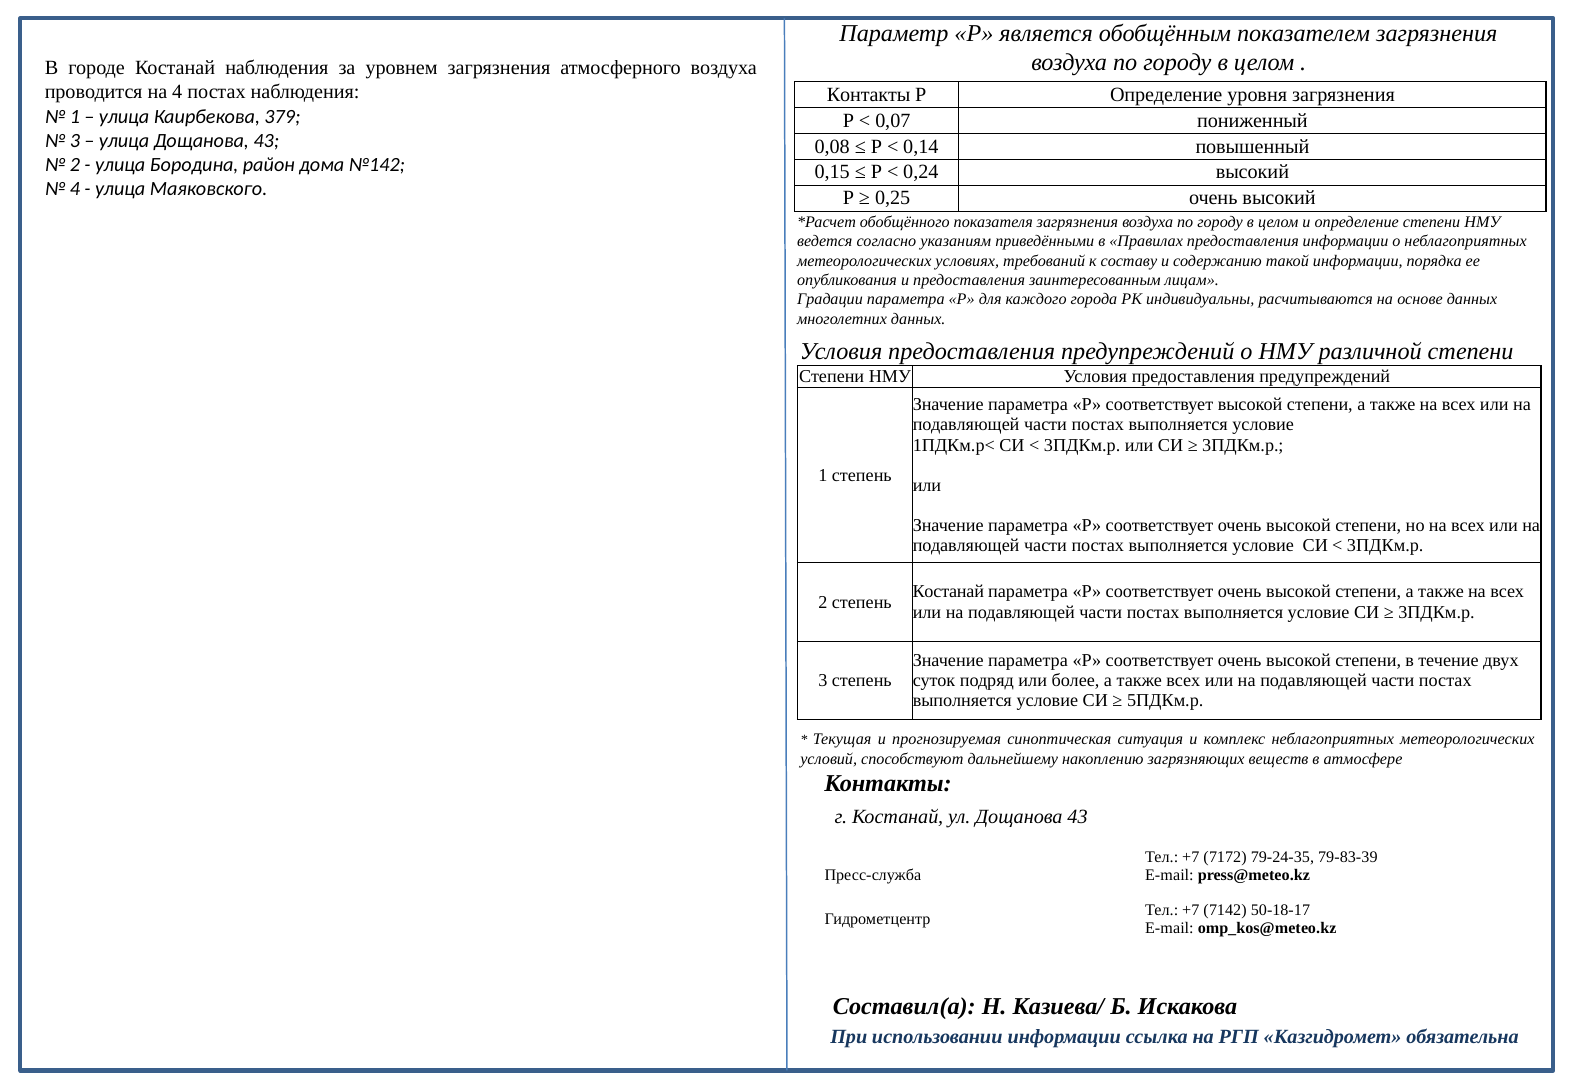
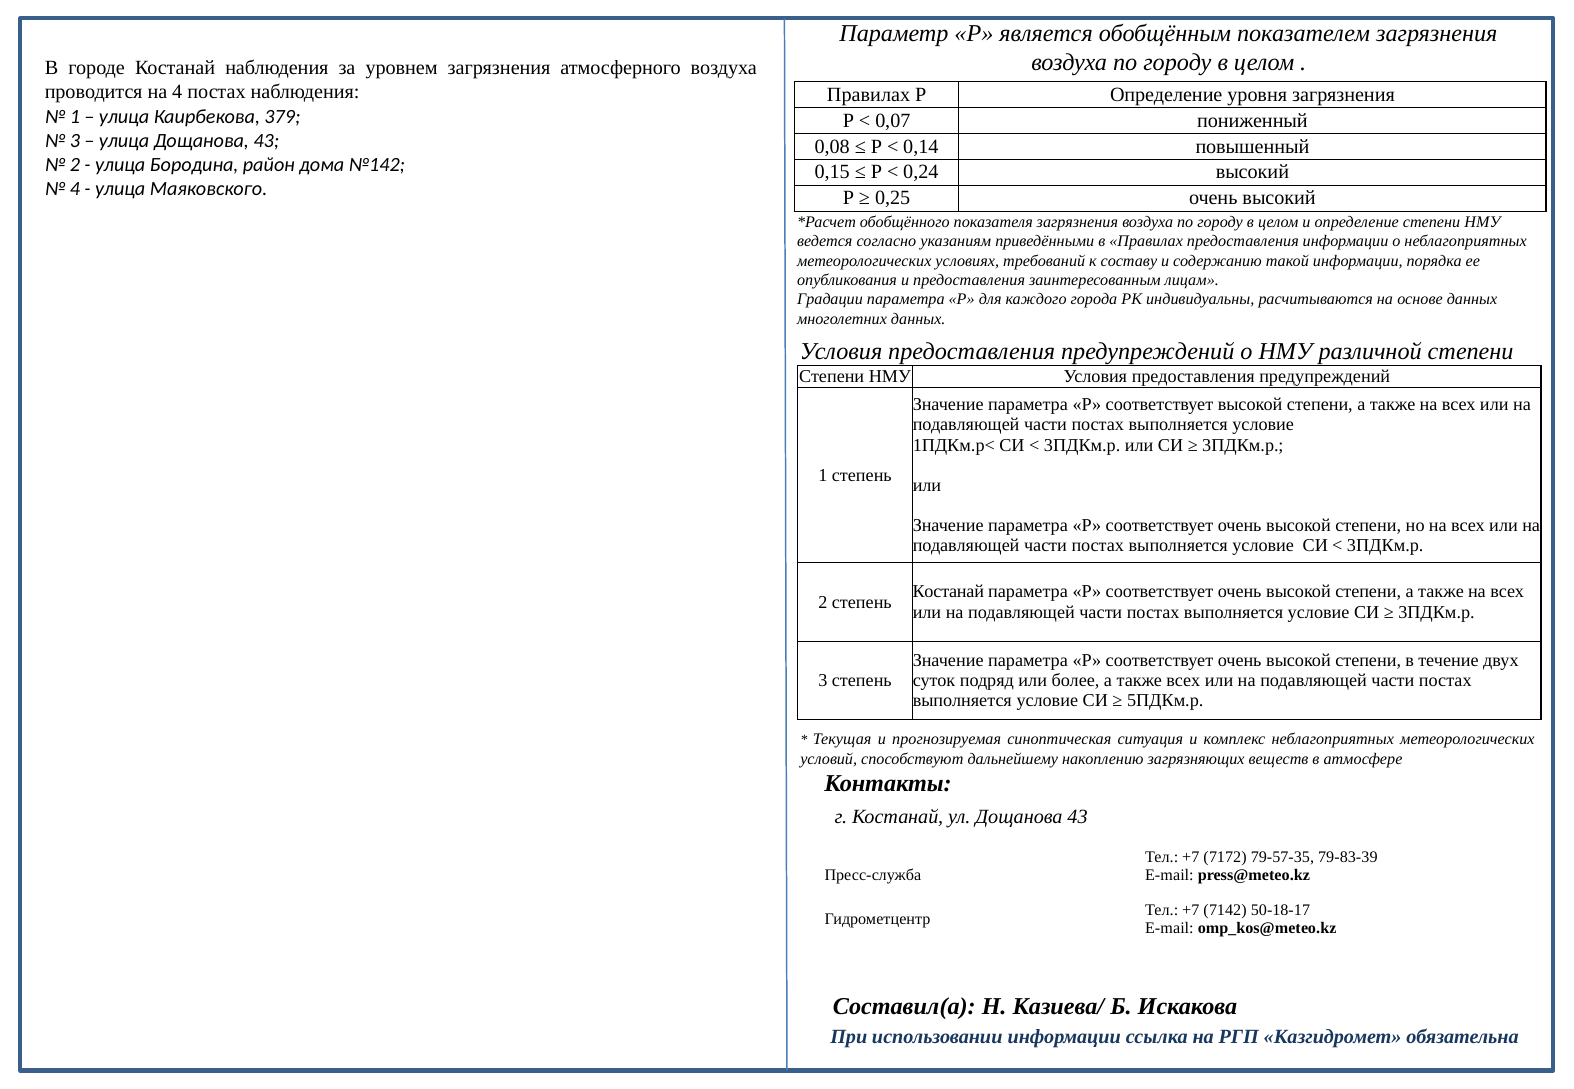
Контакты: Контакты -> Правилах (869, 95)
79-24-35: 79-24-35 -> 79-57-35 (1282, 858)
